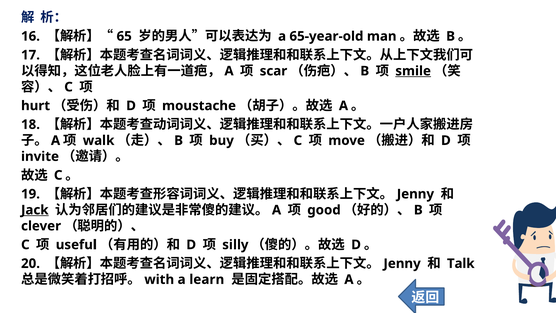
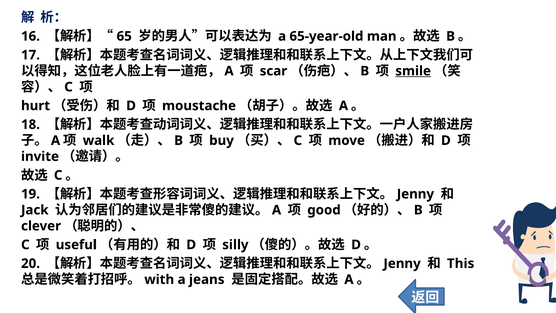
Jack underline: present -> none (35, 210)
Talk: Talk -> This (461, 263)
learn: learn -> jeans (207, 279)
